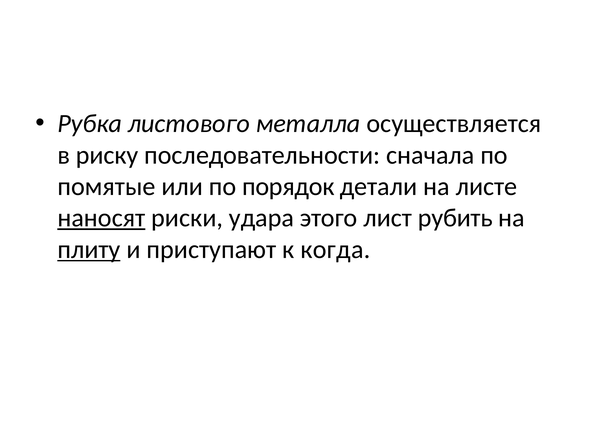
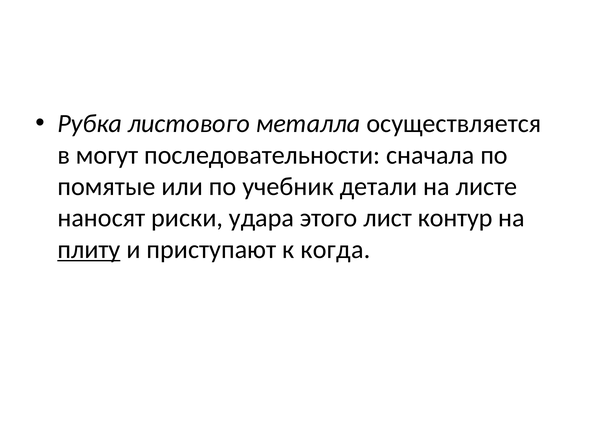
риску: риску -> могут (107, 155)
порядок: порядок -> учебник (288, 186)
наносят underline: present -> none (101, 218)
рубить: рубить -> контур (455, 218)
